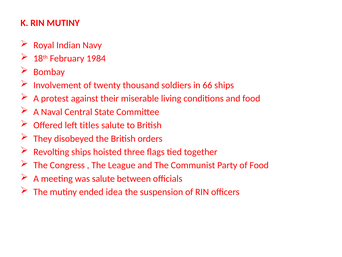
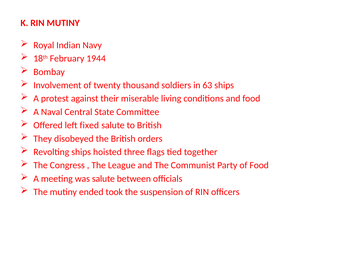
1984: 1984 -> 1944 (96, 58)
66: 66 -> 63 (207, 85)
titles: titles -> fixed (89, 125)
idea: idea -> took (114, 192)
